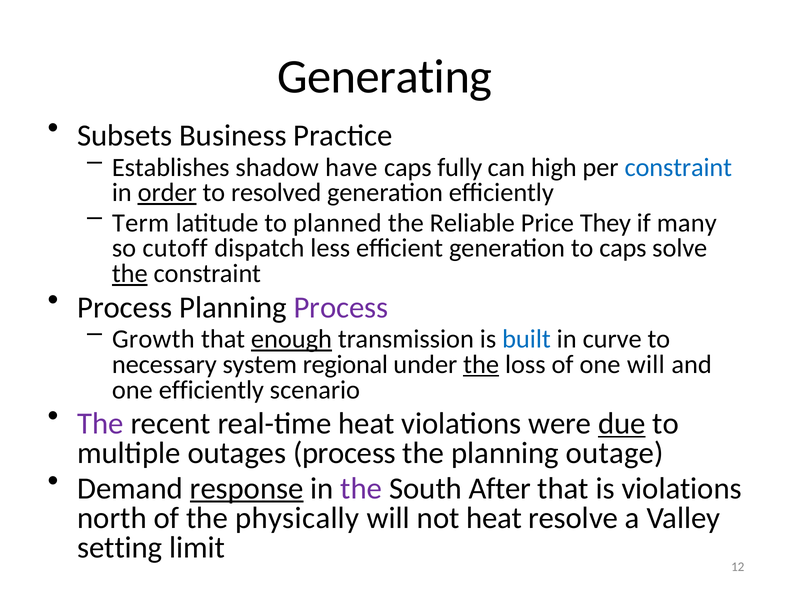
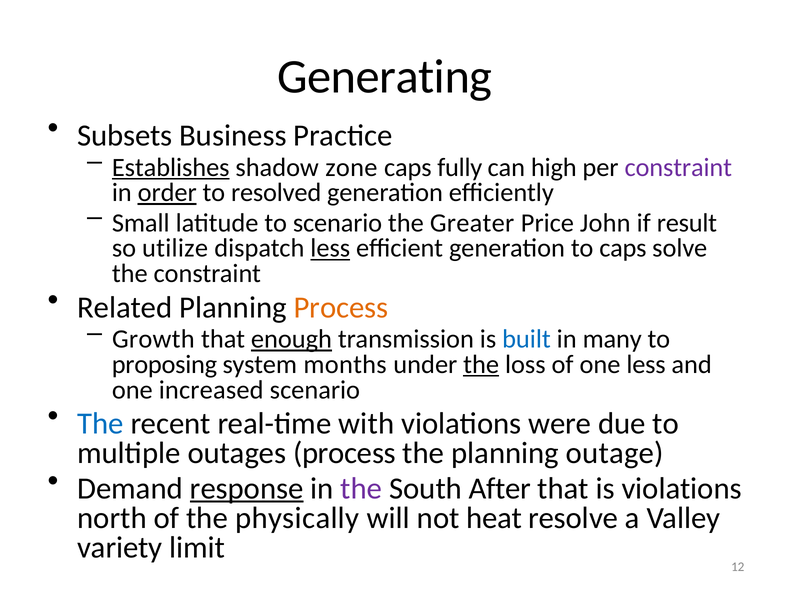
Establishes underline: none -> present (171, 167)
have: have -> zone (351, 167)
constraint colour: blue -> purple (678, 167)
Term: Term -> Small (141, 223)
to planned: planned -> scenario (338, 223)
Reliable: Reliable -> Greater (472, 223)
They: They -> John (605, 223)
many: many -> result (687, 223)
cutoff: cutoff -> utilize (175, 248)
less underline: none -> present (330, 248)
the underline: present -> none (130, 274)
Process: Process -> Related (125, 307)
Process colour: purple -> orange (341, 307)
curve: curve -> many (612, 339)
necessary: necessary -> proposing (164, 364)
regional: regional -> months (345, 364)
one will: will -> less (646, 364)
one efficiently: efficiently -> increased (211, 390)
The colour: purple -> blue (100, 424)
real-time heat: heat -> with (366, 424)
due underline: present -> none (622, 424)
setting: setting -> variety (120, 548)
